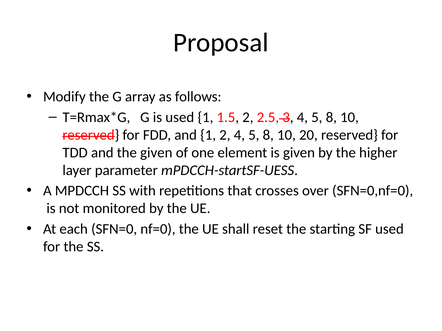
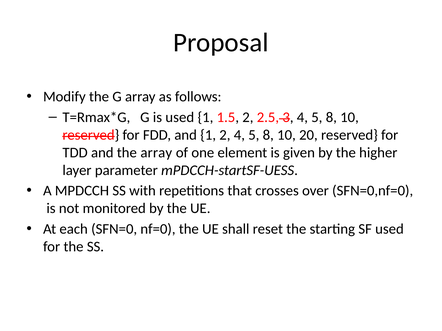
the given: given -> array (156, 153)
